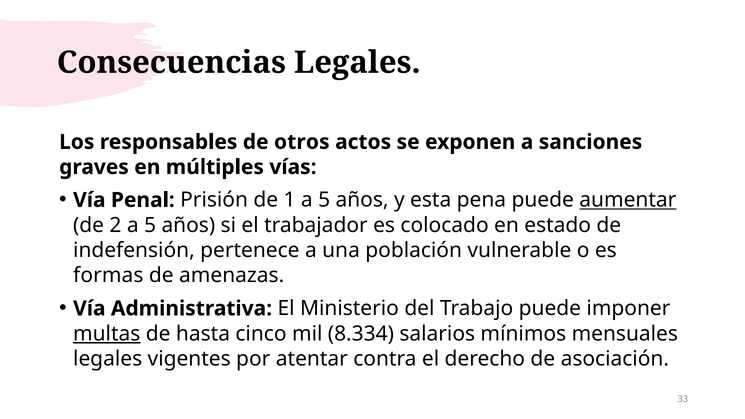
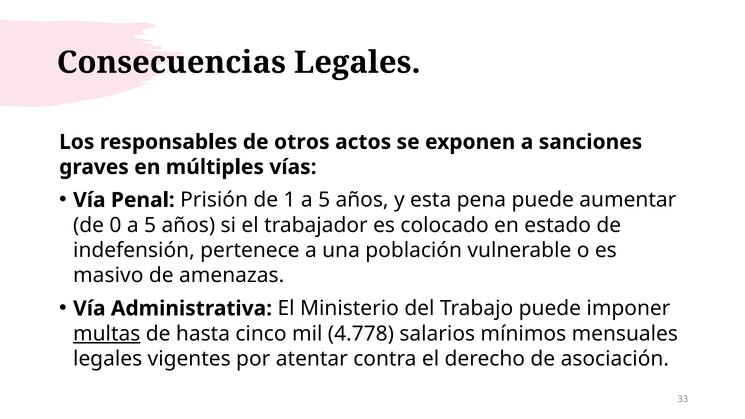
aumentar underline: present -> none (628, 200)
2: 2 -> 0 (115, 225)
formas: formas -> masivo (108, 276)
8.334: 8.334 -> 4.778 (361, 334)
